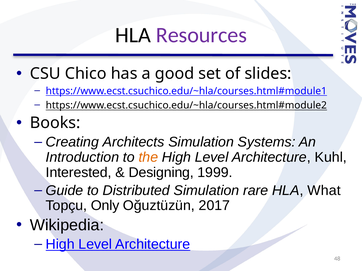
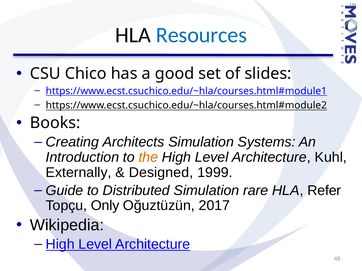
Resources colour: purple -> blue (201, 35)
Interested: Interested -> Externally (79, 173)
Designing: Designing -> Designed (161, 173)
What: What -> Refer (324, 191)
